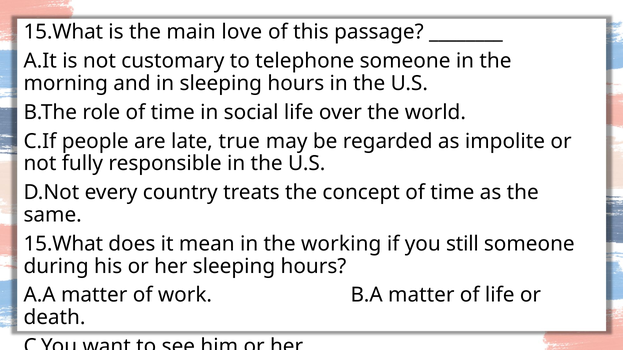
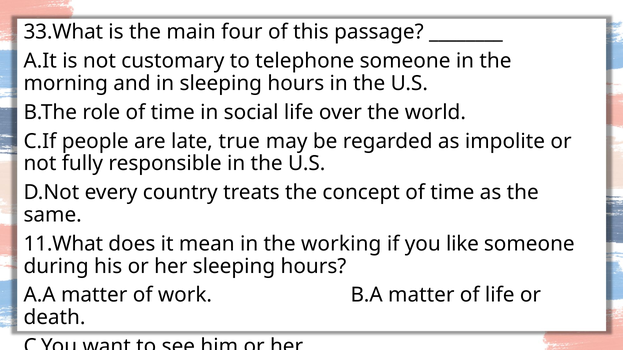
15.What: 15.What -> 33.What (63, 32)
love: love -> four (242, 32)
15.What: 15.What -> 11.What (63, 244)
still: still -> like (462, 244)
